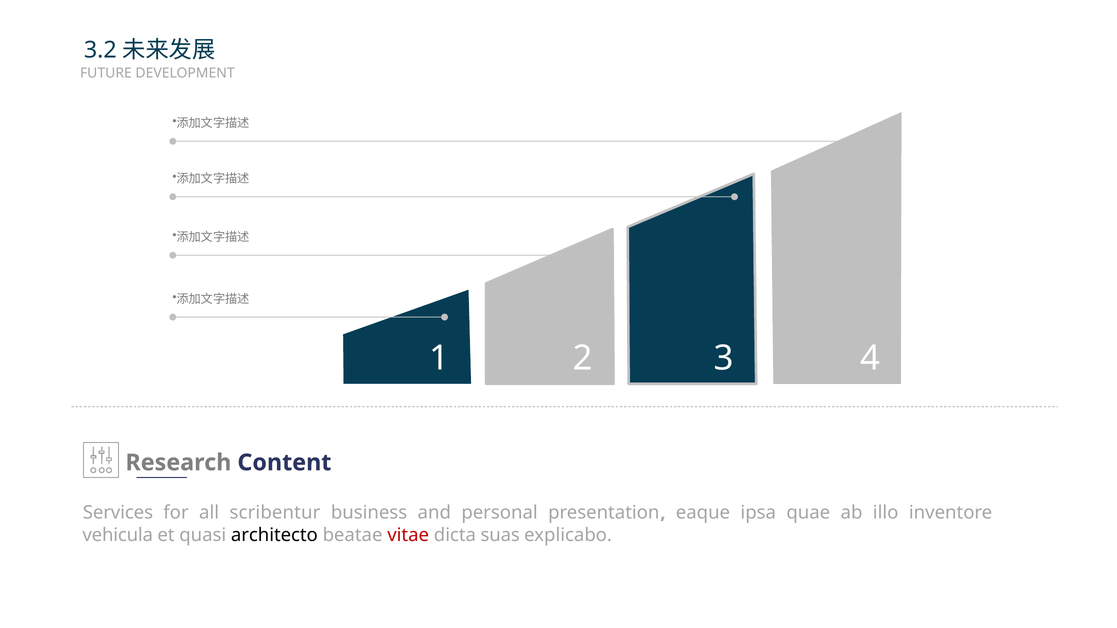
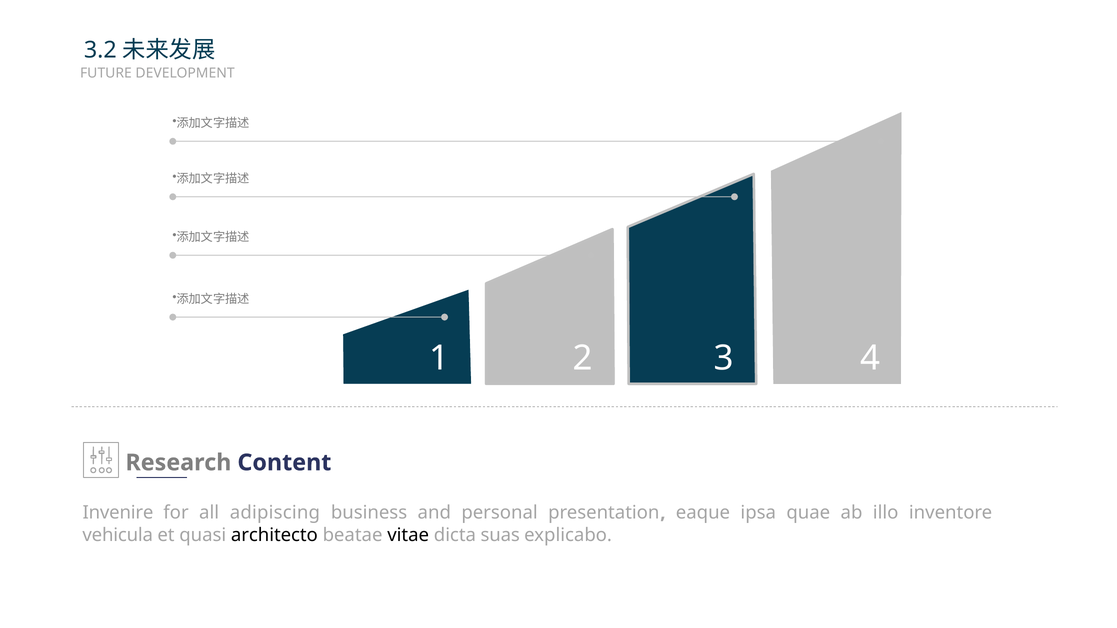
Services: Services -> Invenire (118, 513)
scribentur: scribentur -> adipiscing (275, 513)
vitae colour: red -> black (408, 535)
